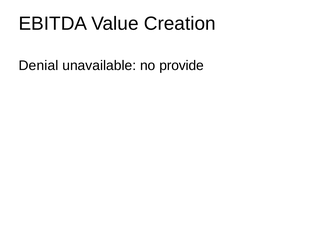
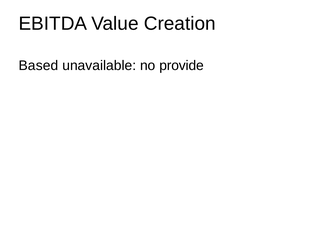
Denial: Denial -> Based (39, 65)
